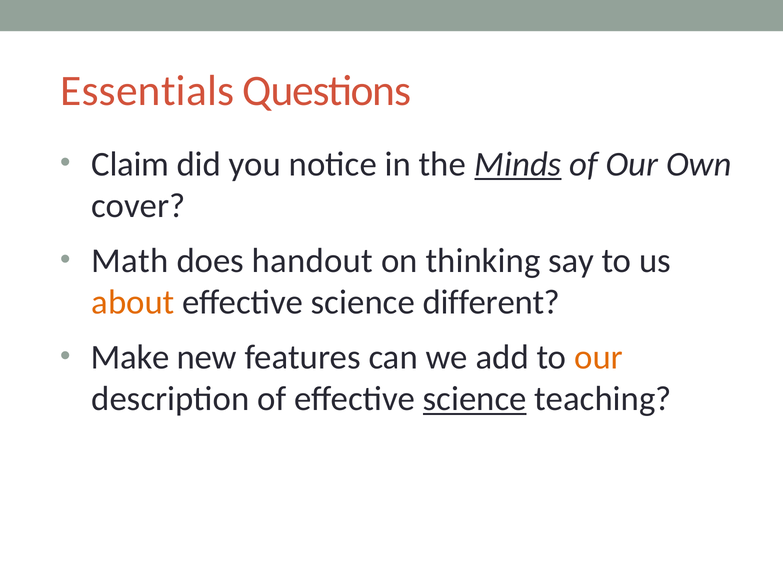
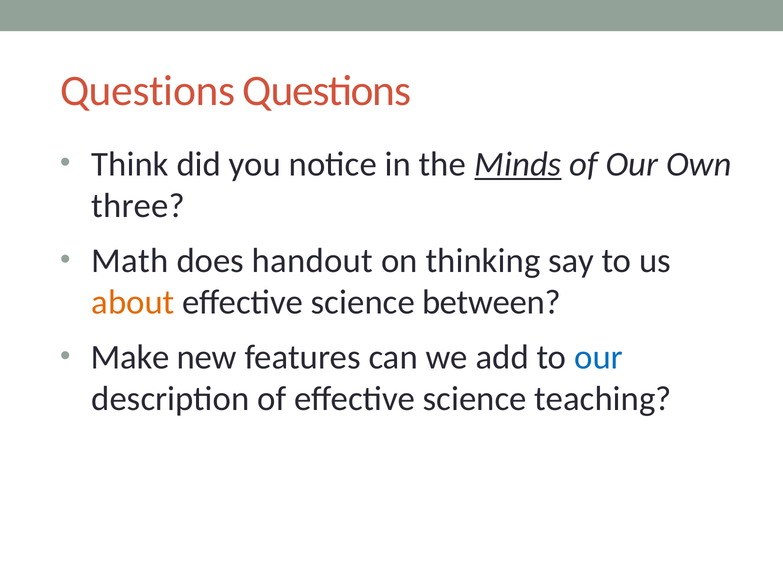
Essentials: Essentials -> Questions (148, 91)
Claim: Claim -> Think (130, 164)
cover: cover -> three (138, 206)
different: different -> between (491, 303)
our colour: orange -> blue (599, 357)
science underline: present -> none (475, 399)
